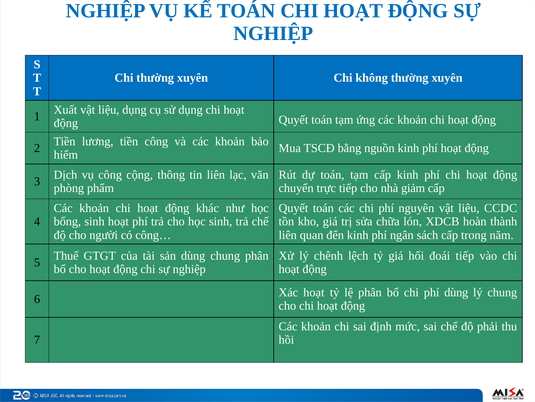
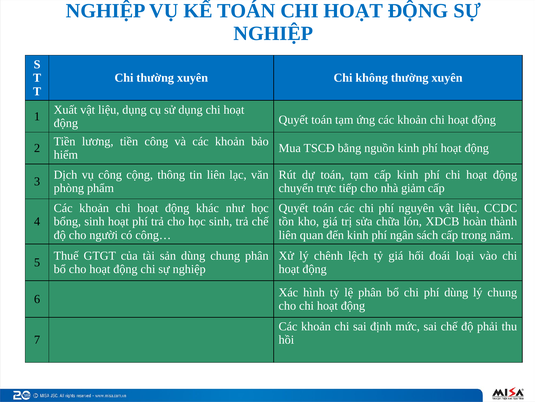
đoái tiếp: tiếp -> loại (465, 255)
Xác hoạt: hoạt -> hình (314, 292)
